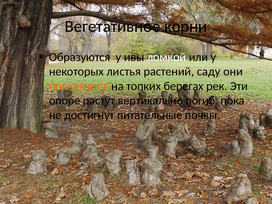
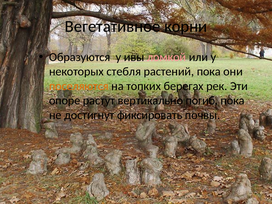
ломкой colour: white -> pink (167, 57)
листья: листья -> стебля (124, 72)
растений саду: саду -> пока (209, 72)
питательные: питательные -> фиксировать (150, 115)
